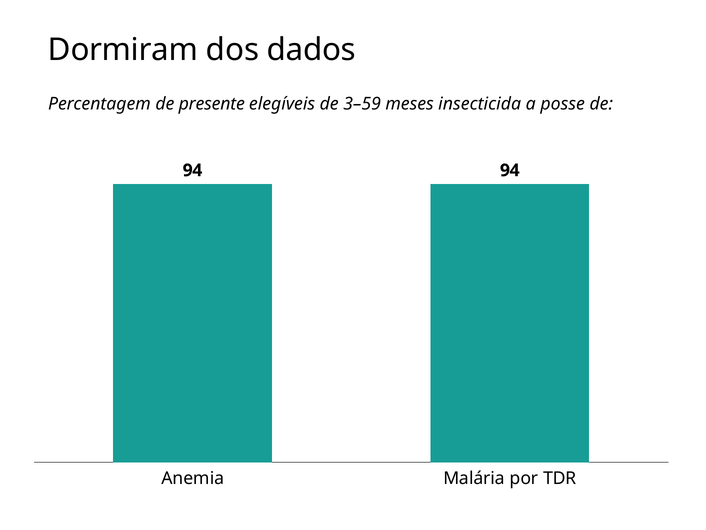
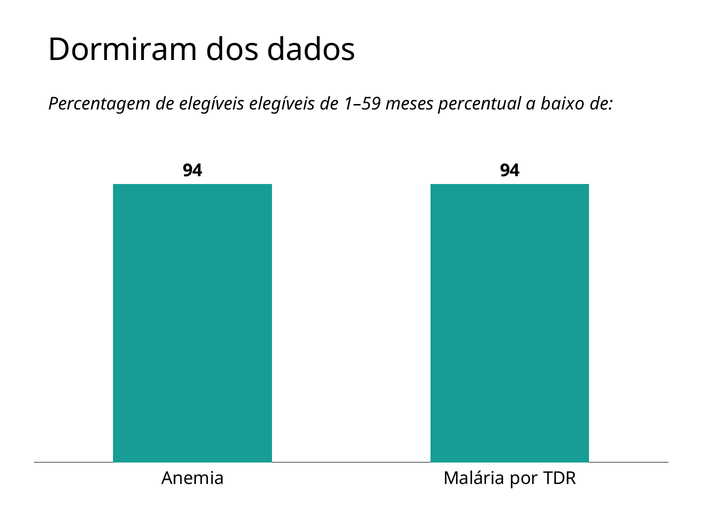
de presente: presente -> elegíveis (212, 104)
3–59: 3–59 -> 1–59 (362, 104)
insecticida: insecticida -> percentual (480, 104)
posse: posse -> baixo (563, 104)
